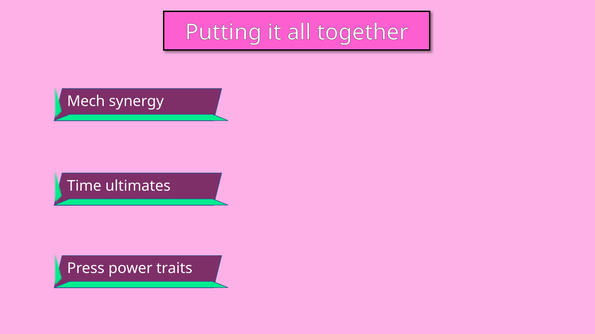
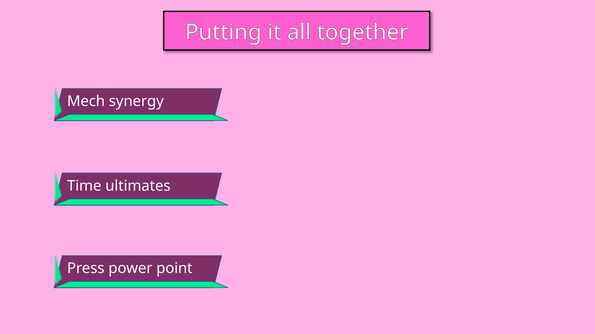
traits: traits -> point (174, 269)
